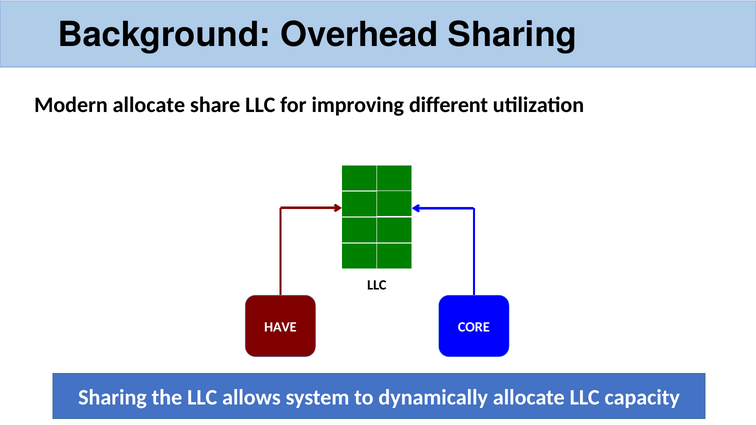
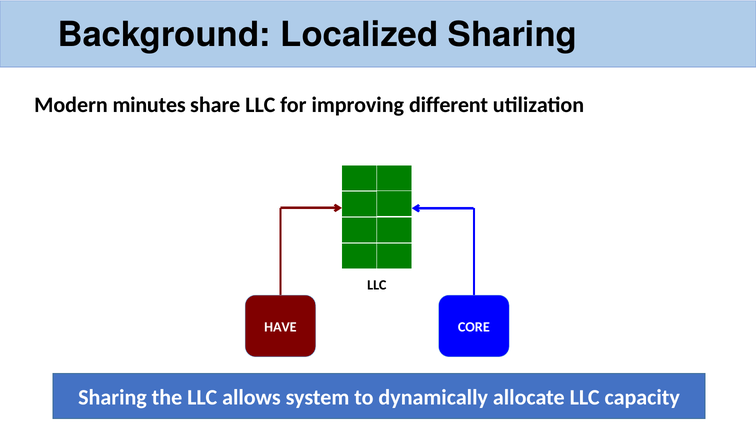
Overhead: Overhead -> Localized (359, 35)
Modern allocate: allocate -> minutes (149, 105)
